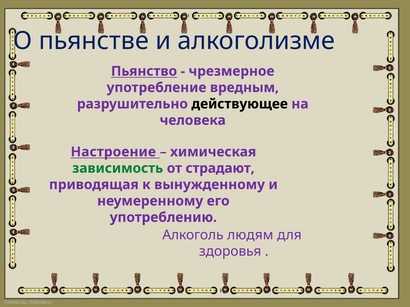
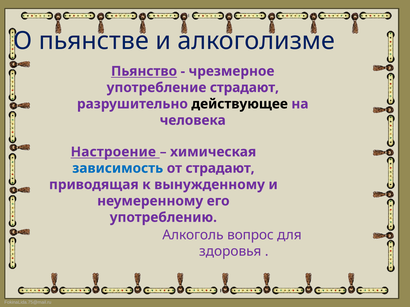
употребление вредным: вредным -> страдают (244, 88)
зависимость colour: green -> blue (118, 169)
людям: людям -> вопрос (250, 235)
